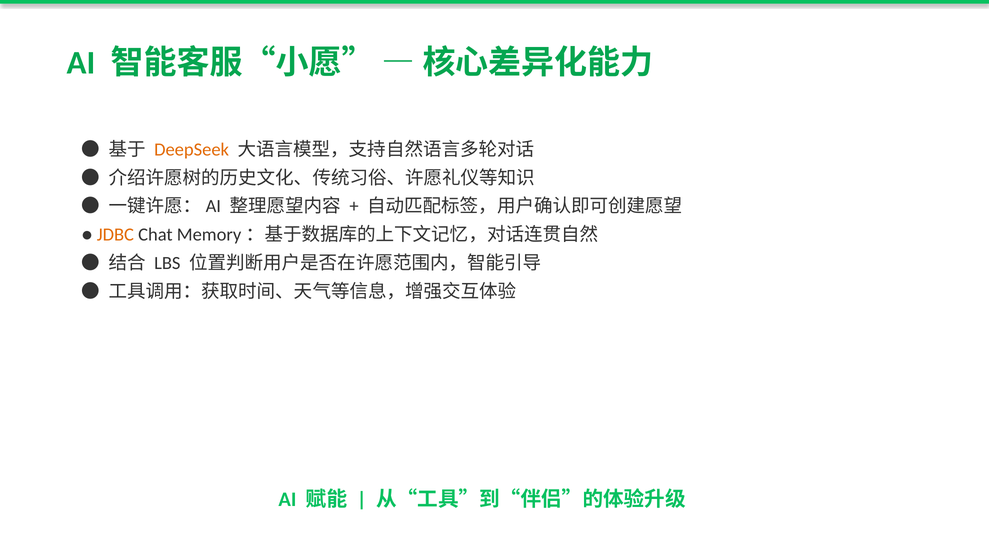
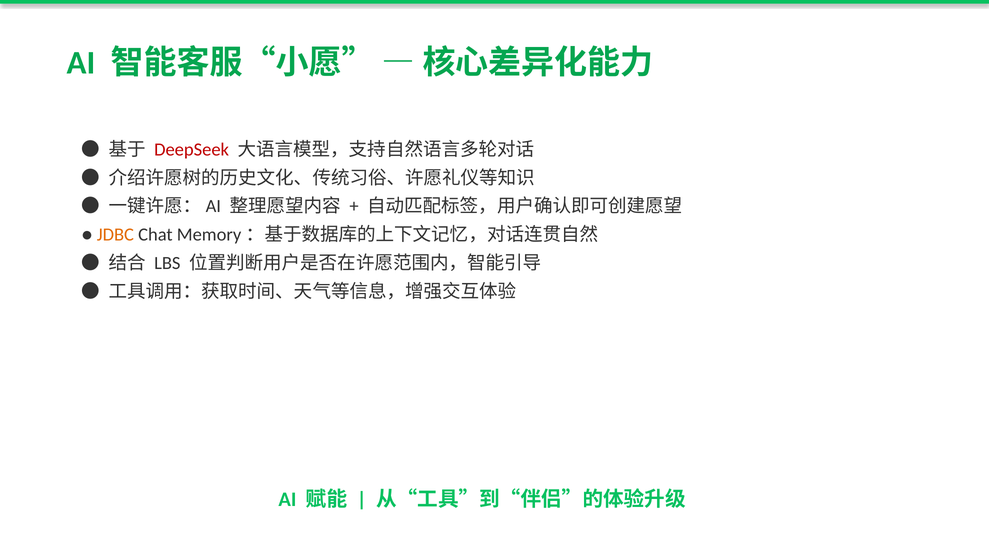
DeepSeek colour: orange -> red (192, 150)
